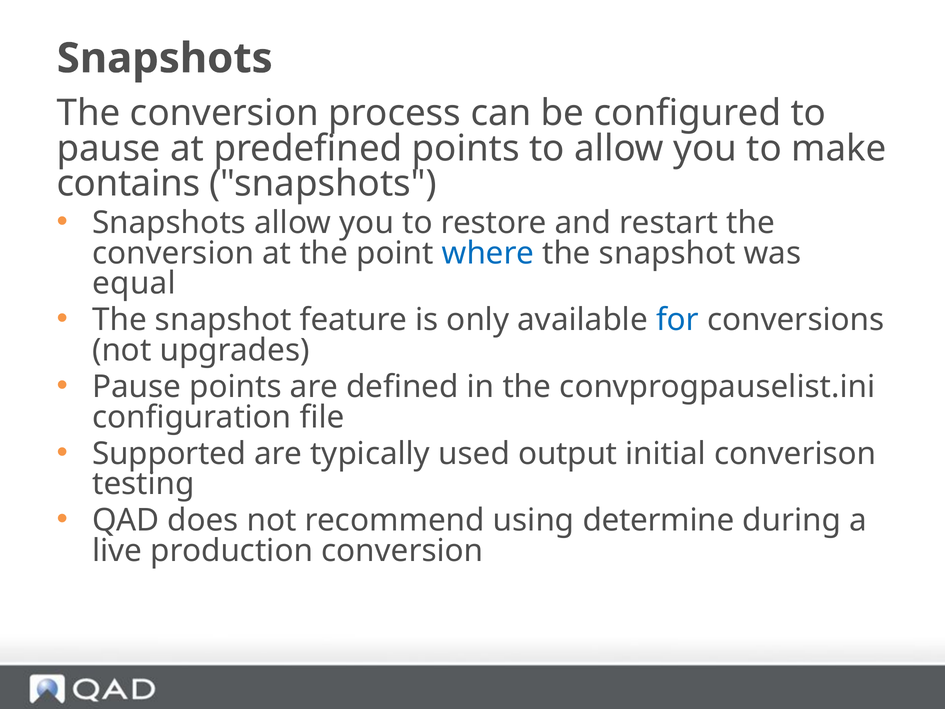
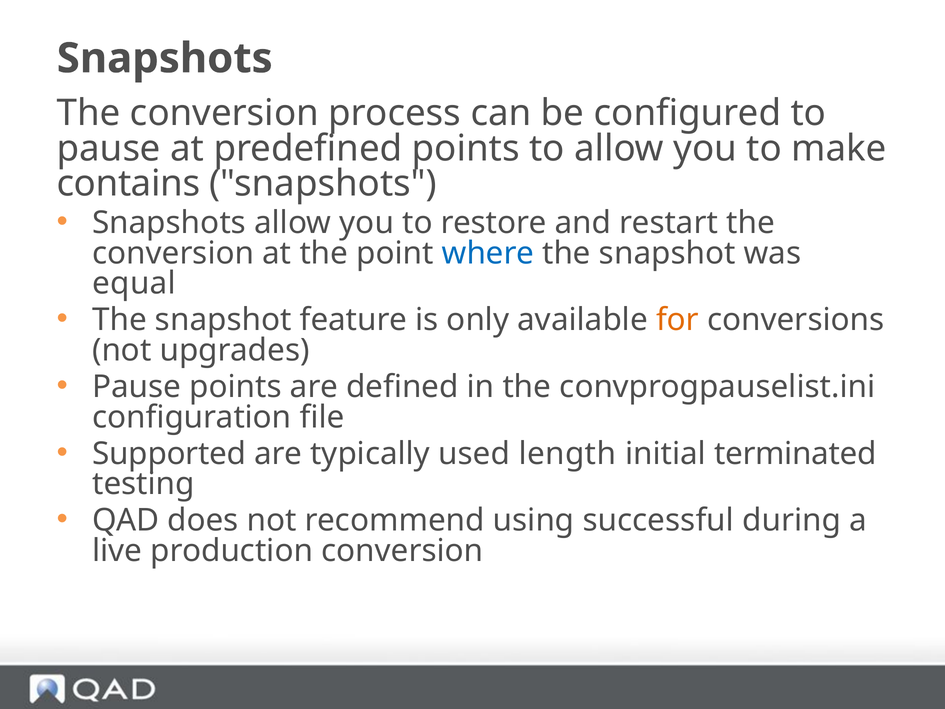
for colour: blue -> orange (677, 320)
output: output -> length (567, 454)
converison: converison -> terminated (795, 454)
determine: determine -> successful (658, 520)
